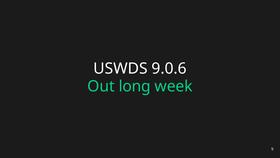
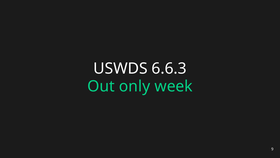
9.0.6: 9.0.6 -> 6.6.3 (169, 68)
long: long -> only (135, 86)
